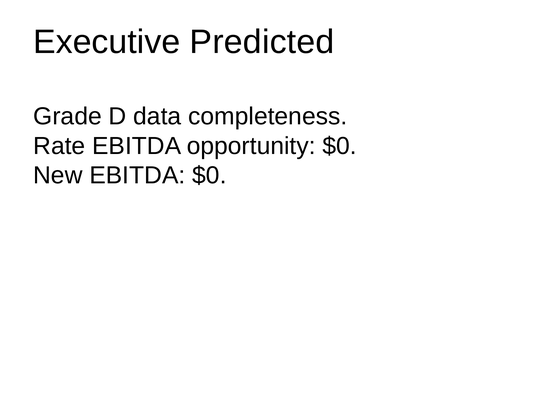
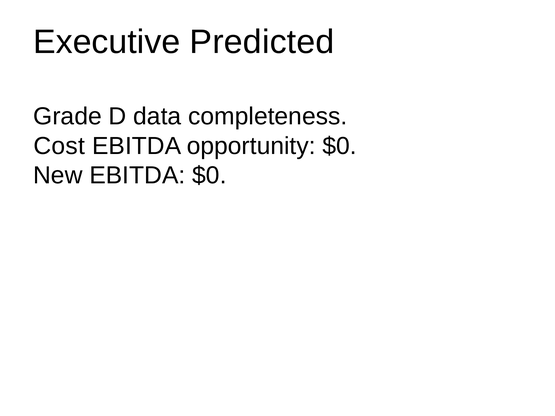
Rate: Rate -> Cost (59, 146)
